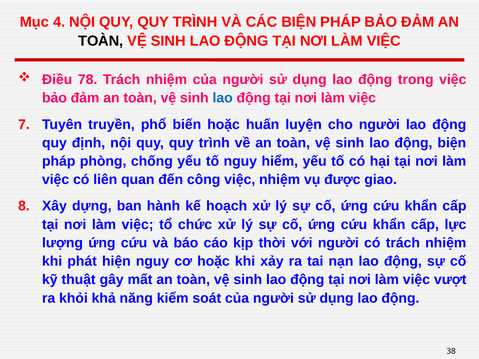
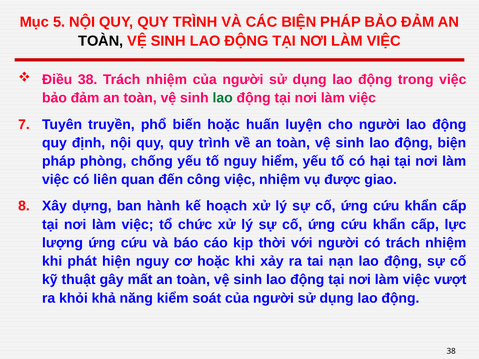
4: 4 -> 5 (59, 22)
Điều 78: 78 -> 38 (88, 80)
lao colour: blue -> green (223, 98)
